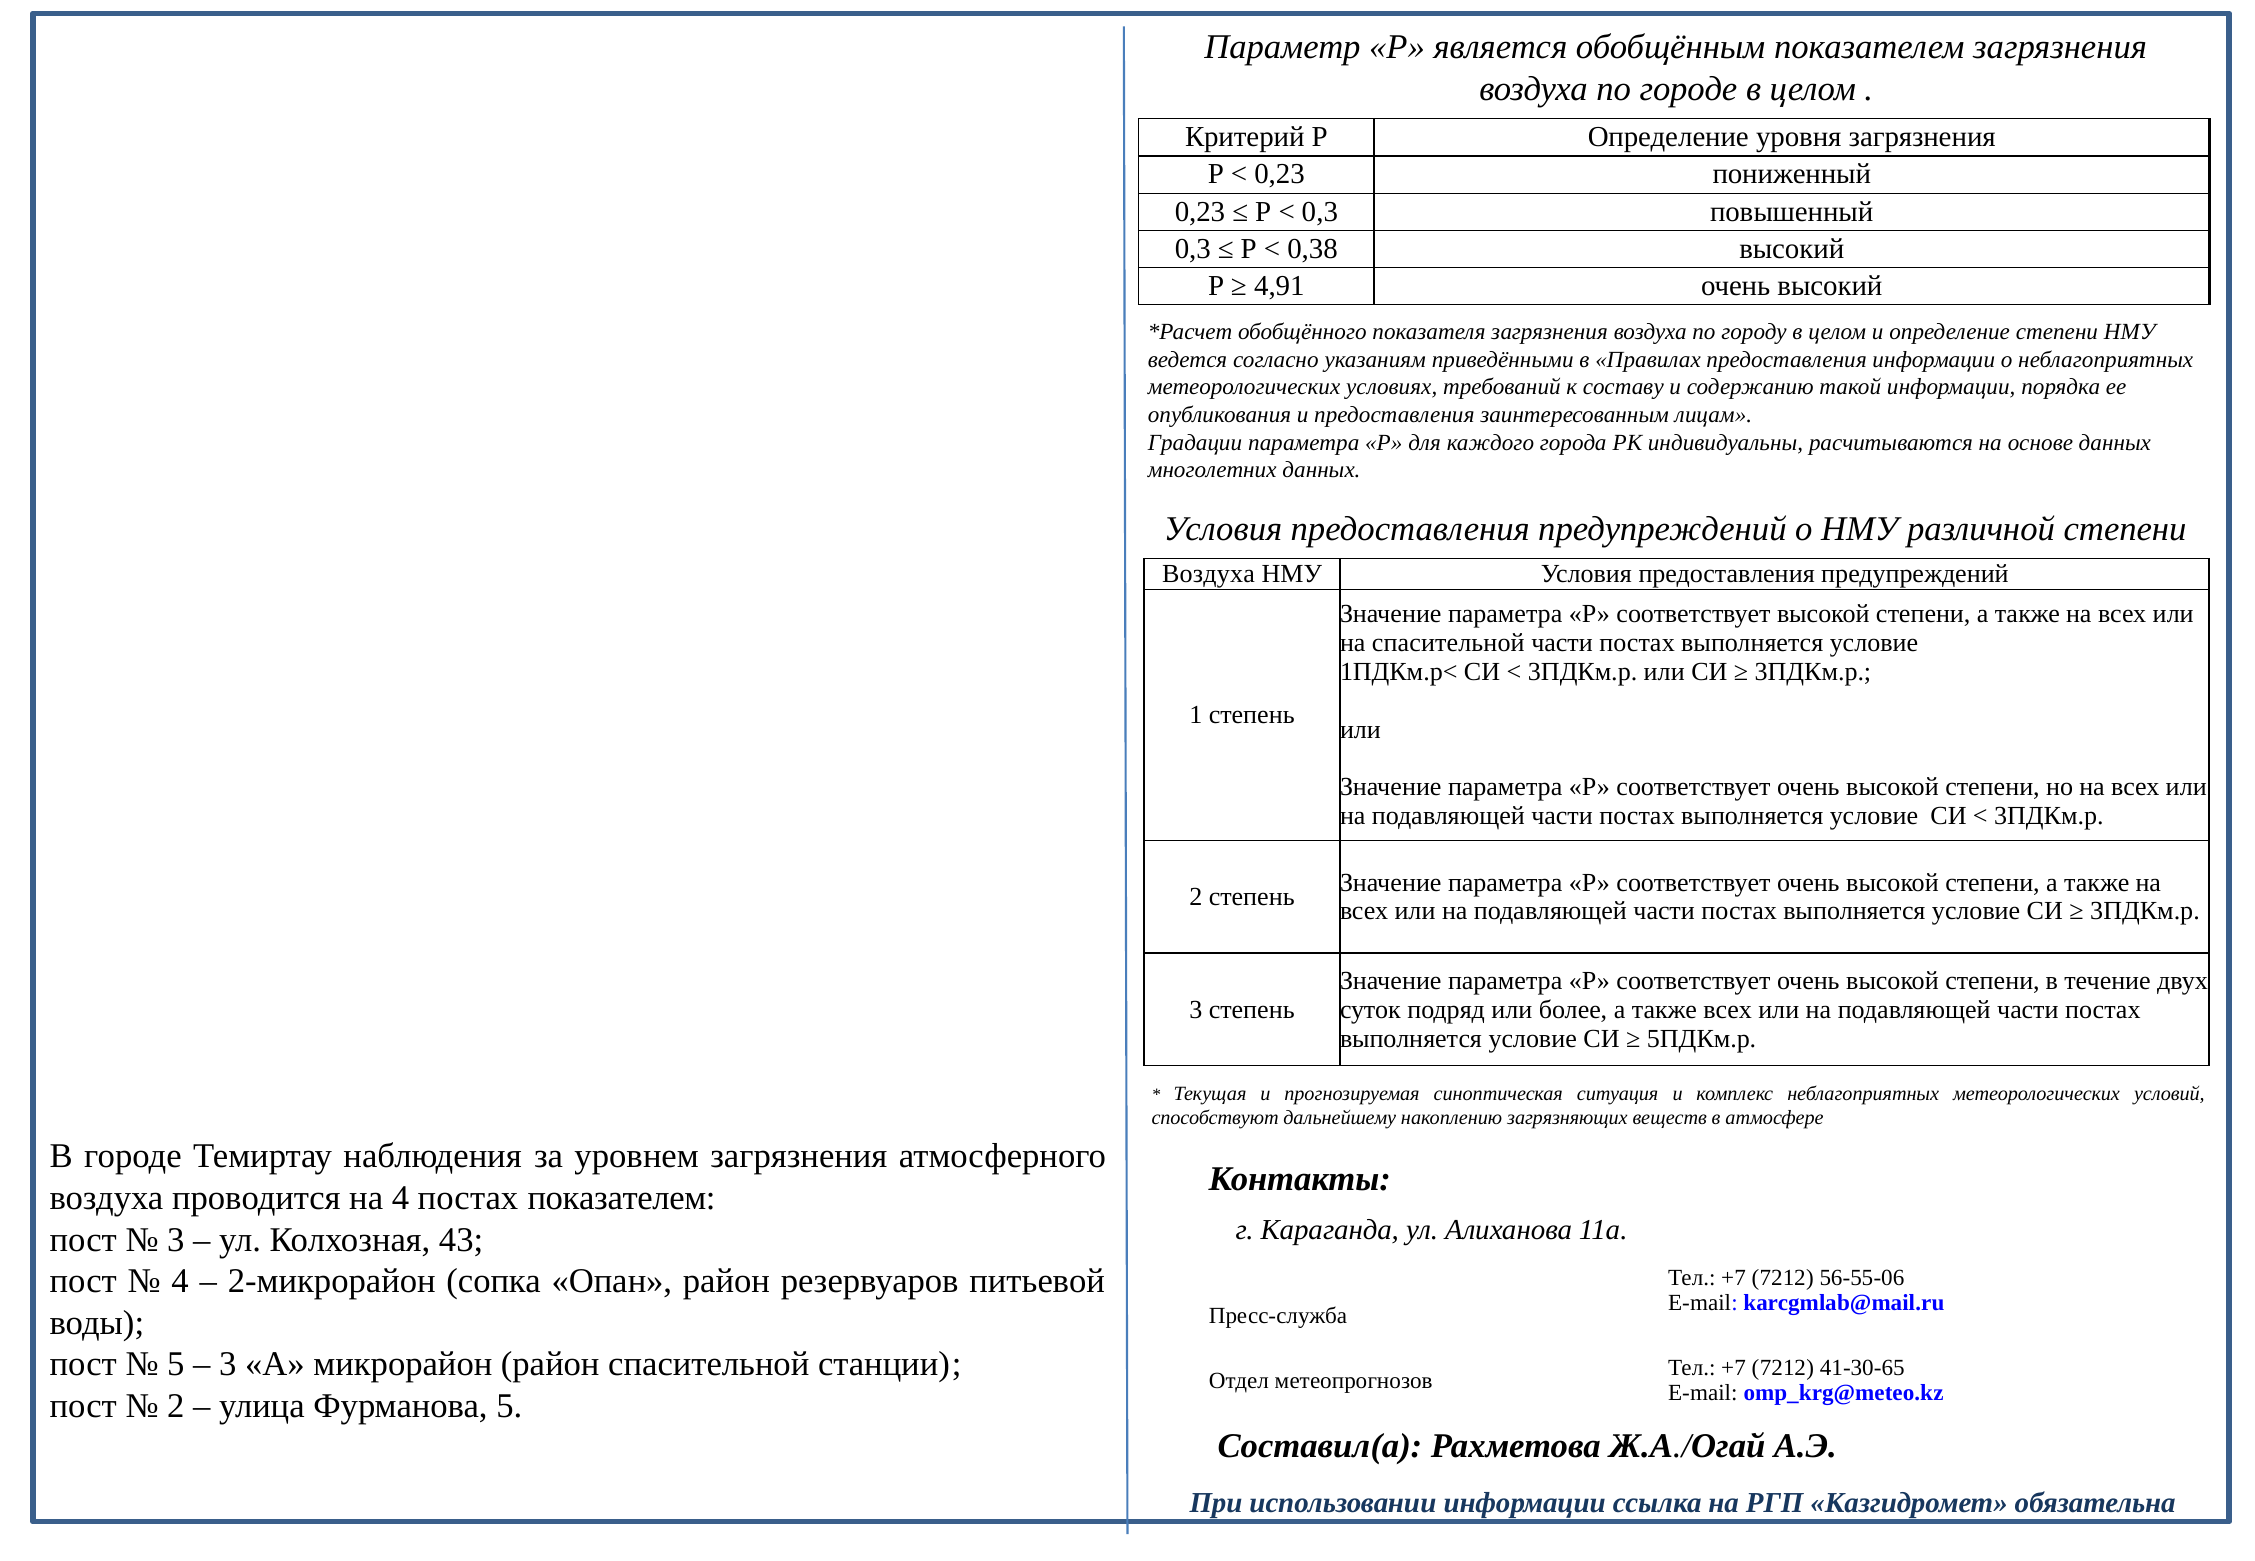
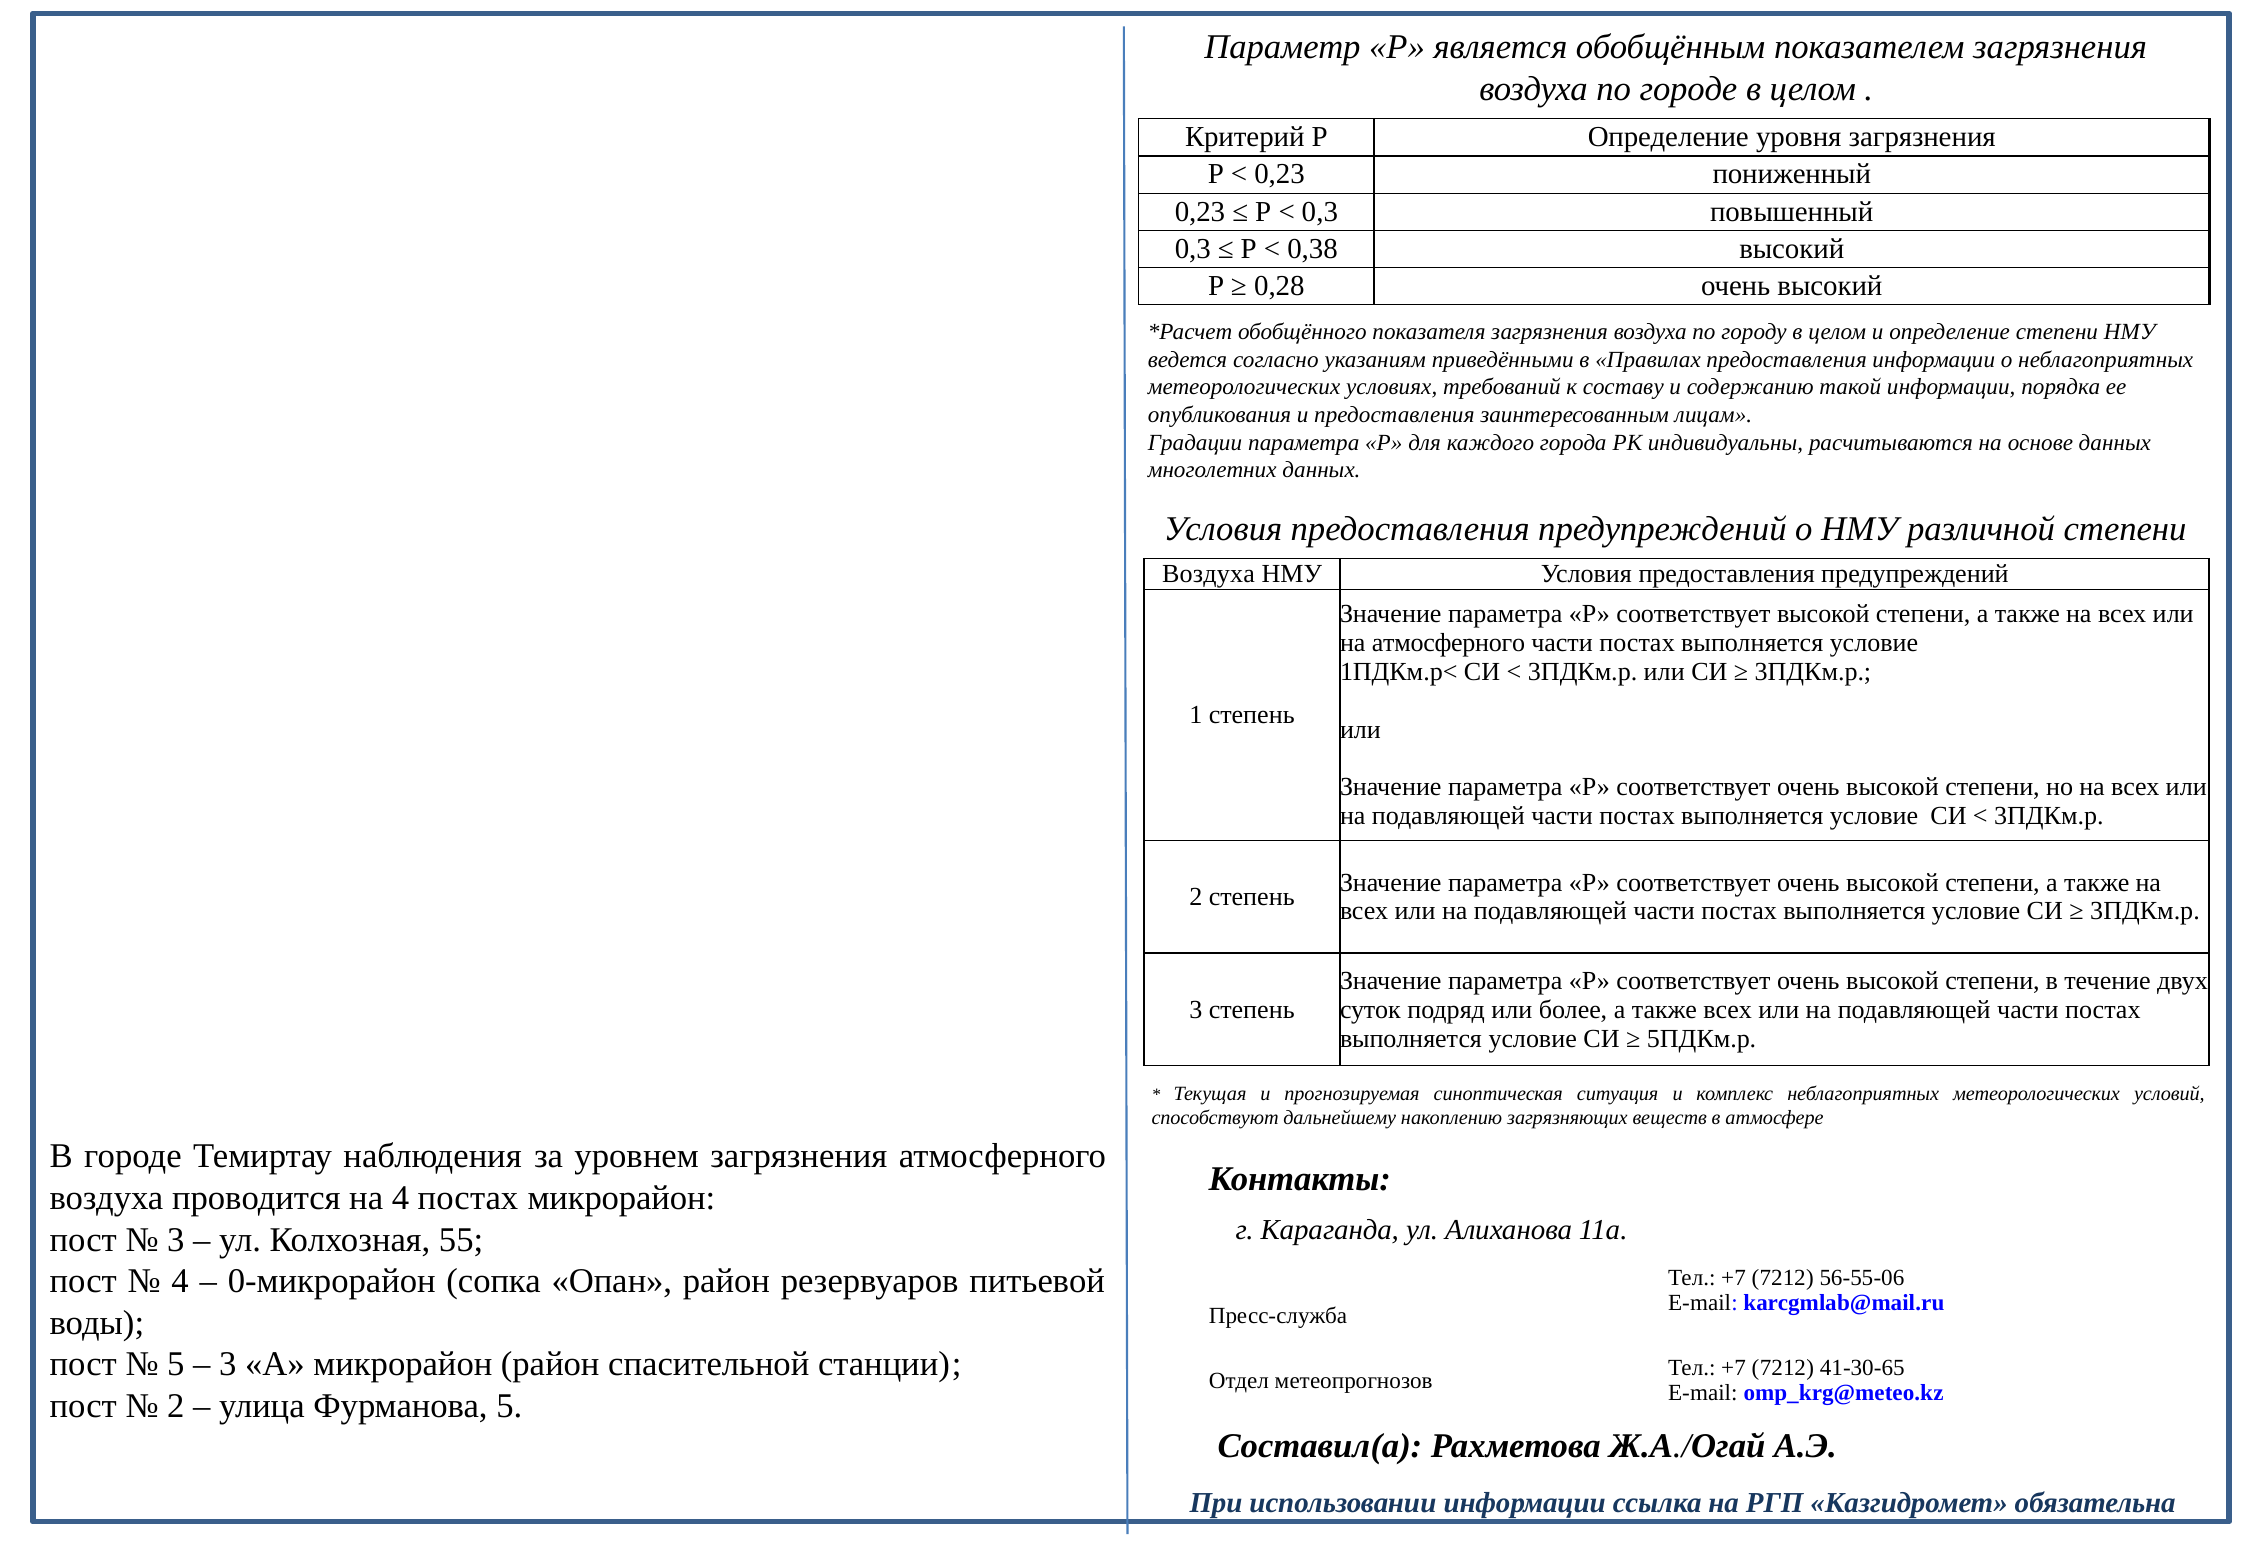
4,91: 4,91 -> 0,28 (1279, 286)
на спасительной: спасительной -> атмосферного (1449, 643)
постах показателем: показателем -> микрорайон (621, 1198)
43: 43 -> 55 (461, 1240)
2-микрорайон: 2-микрорайон -> 0-микрорайон (332, 1281)
